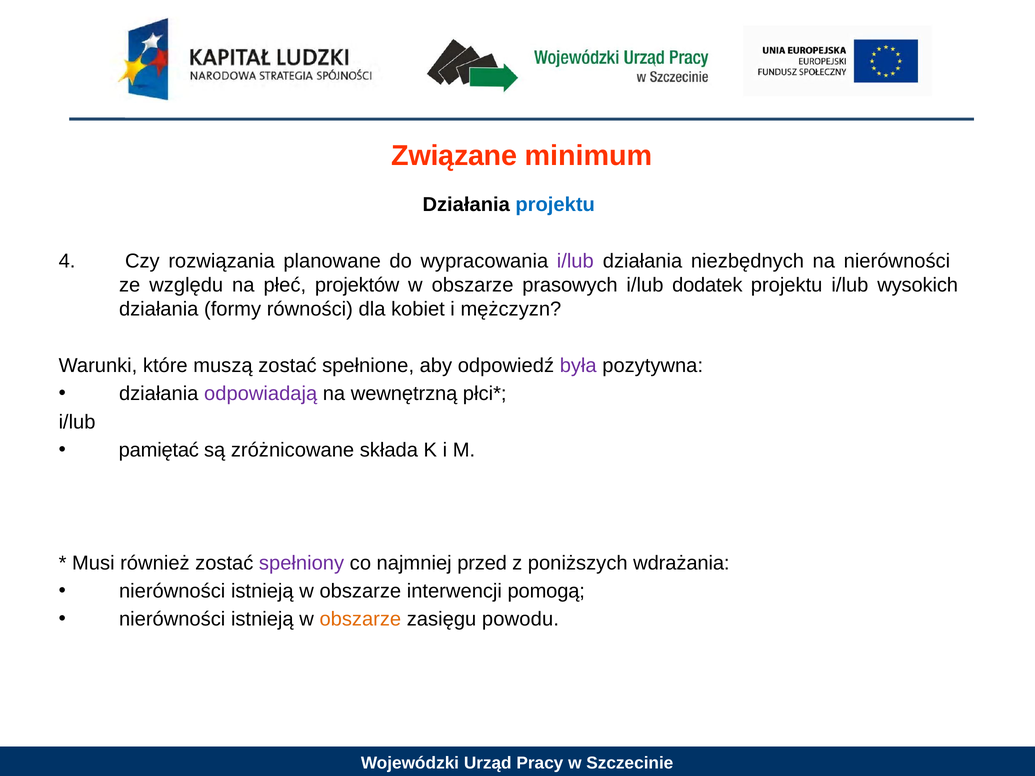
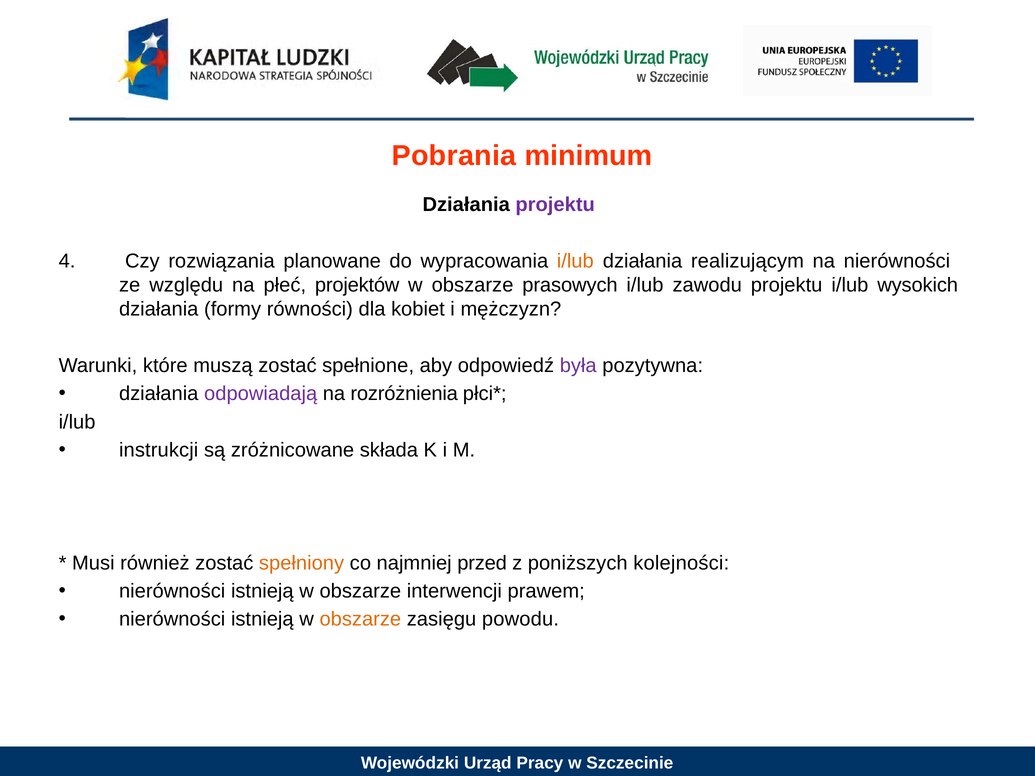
Związane: Związane -> Pobrania (454, 156)
projektu colour: blue -> purple (555, 205)
i/lub colour: purple -> orange (575, 261)
niezbędnych: niezbędnych -> realizującym (747, 261)
dodatek: dodatek -> zawodu (707, 285)
wewnętrzną: wewnętrzną -> rozróżnienia (404, 394)
pamiętać: pamiętać -> instrukcji (159, 450)
spełniony colour: purple -> orange (302, 563)
wdrażania: wdrażania -> kolejności (681, 563)
pomogą: pomogą -> prawem (546, 591)
